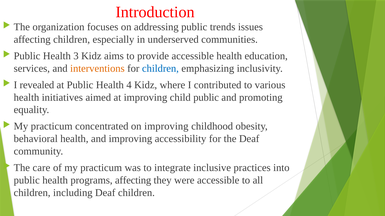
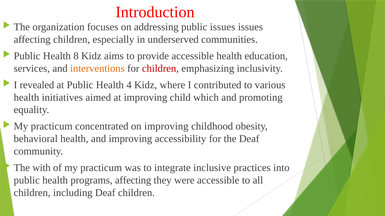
public trends: trends -> issues (223, 27)
3: 3 -> 8 (76, 56)
children colour: blue -> red (160, 69)
child public: public -> which (206, 98)
care: care -> with (42, 168)
